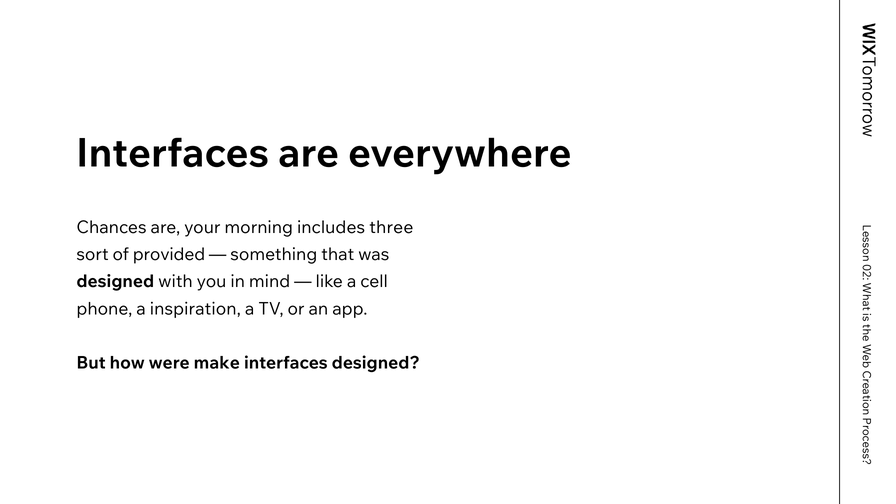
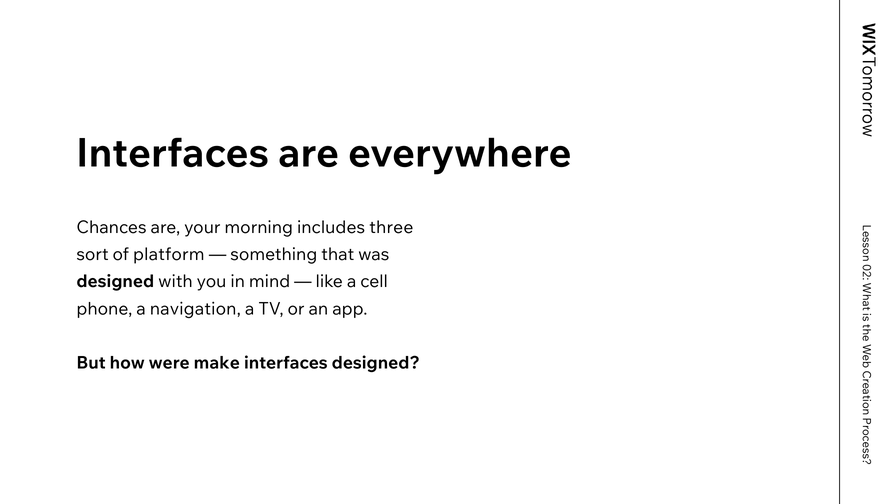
provided: provided -> platform (169, 255)
inspiration: inspiration -> navigation (195, 309)
